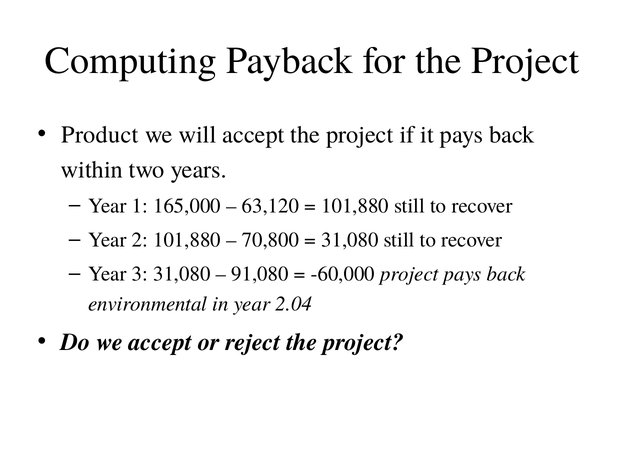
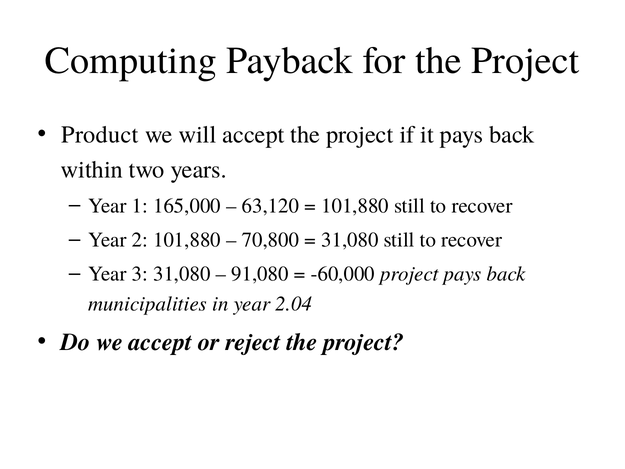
environmental: environmental -> municipalities (148, 304)
